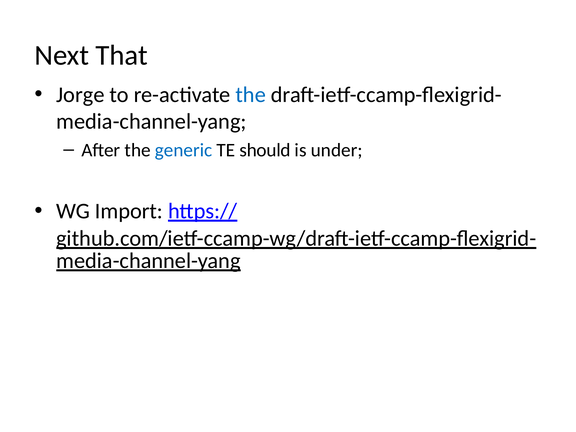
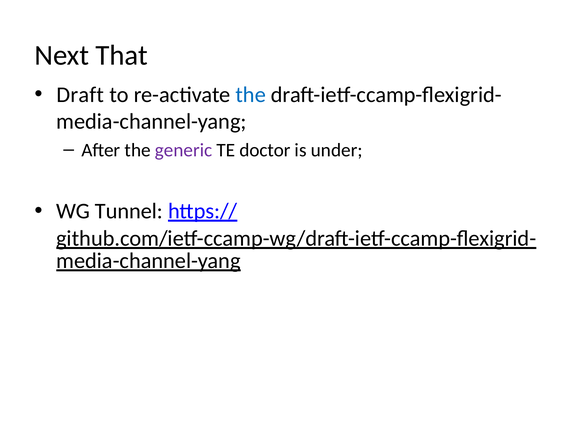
Jorge: Jorge -> Draft (80, 95)
generic colour: blue -> purple (184, 150)
should: should -> doctor (265, 150)
Import: Import -> Tunnel (129, 211)
